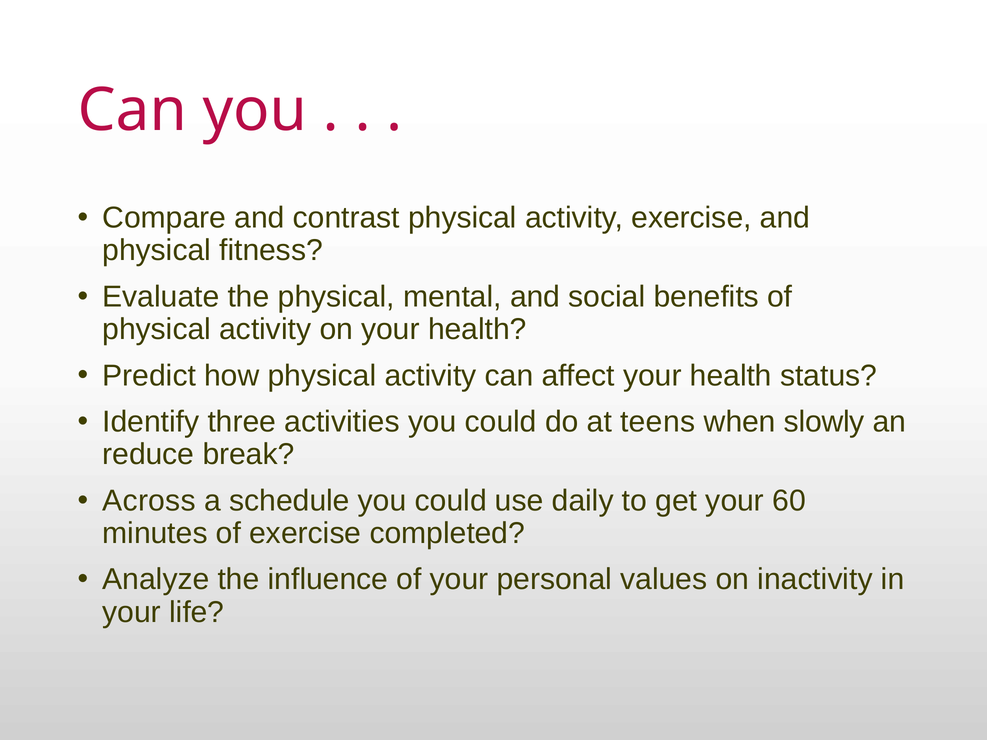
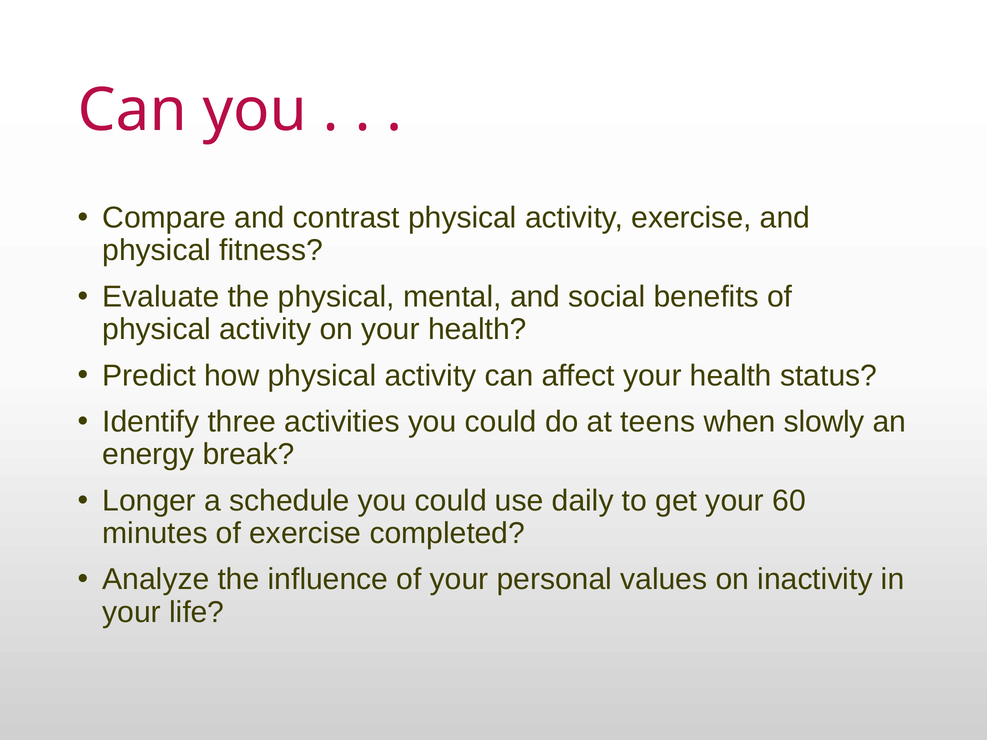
reduce: reduce -> energy (148, 455)
Across: Across -> Longer (149, 501)
